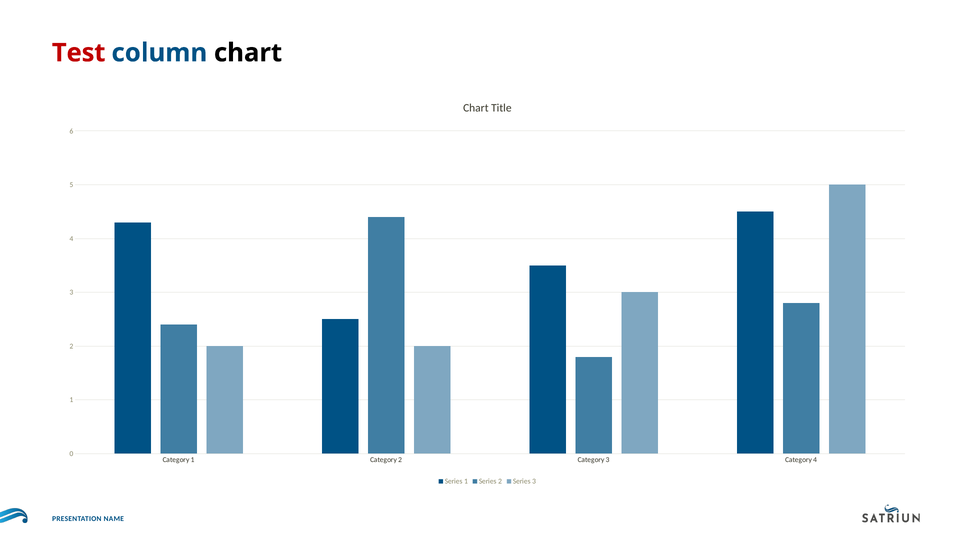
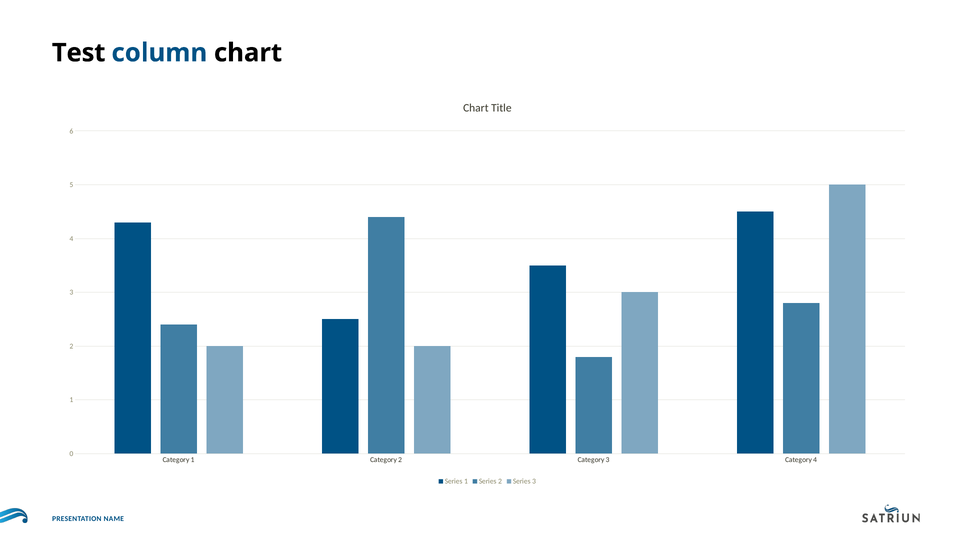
Test colour: red -> black (79, 53)
